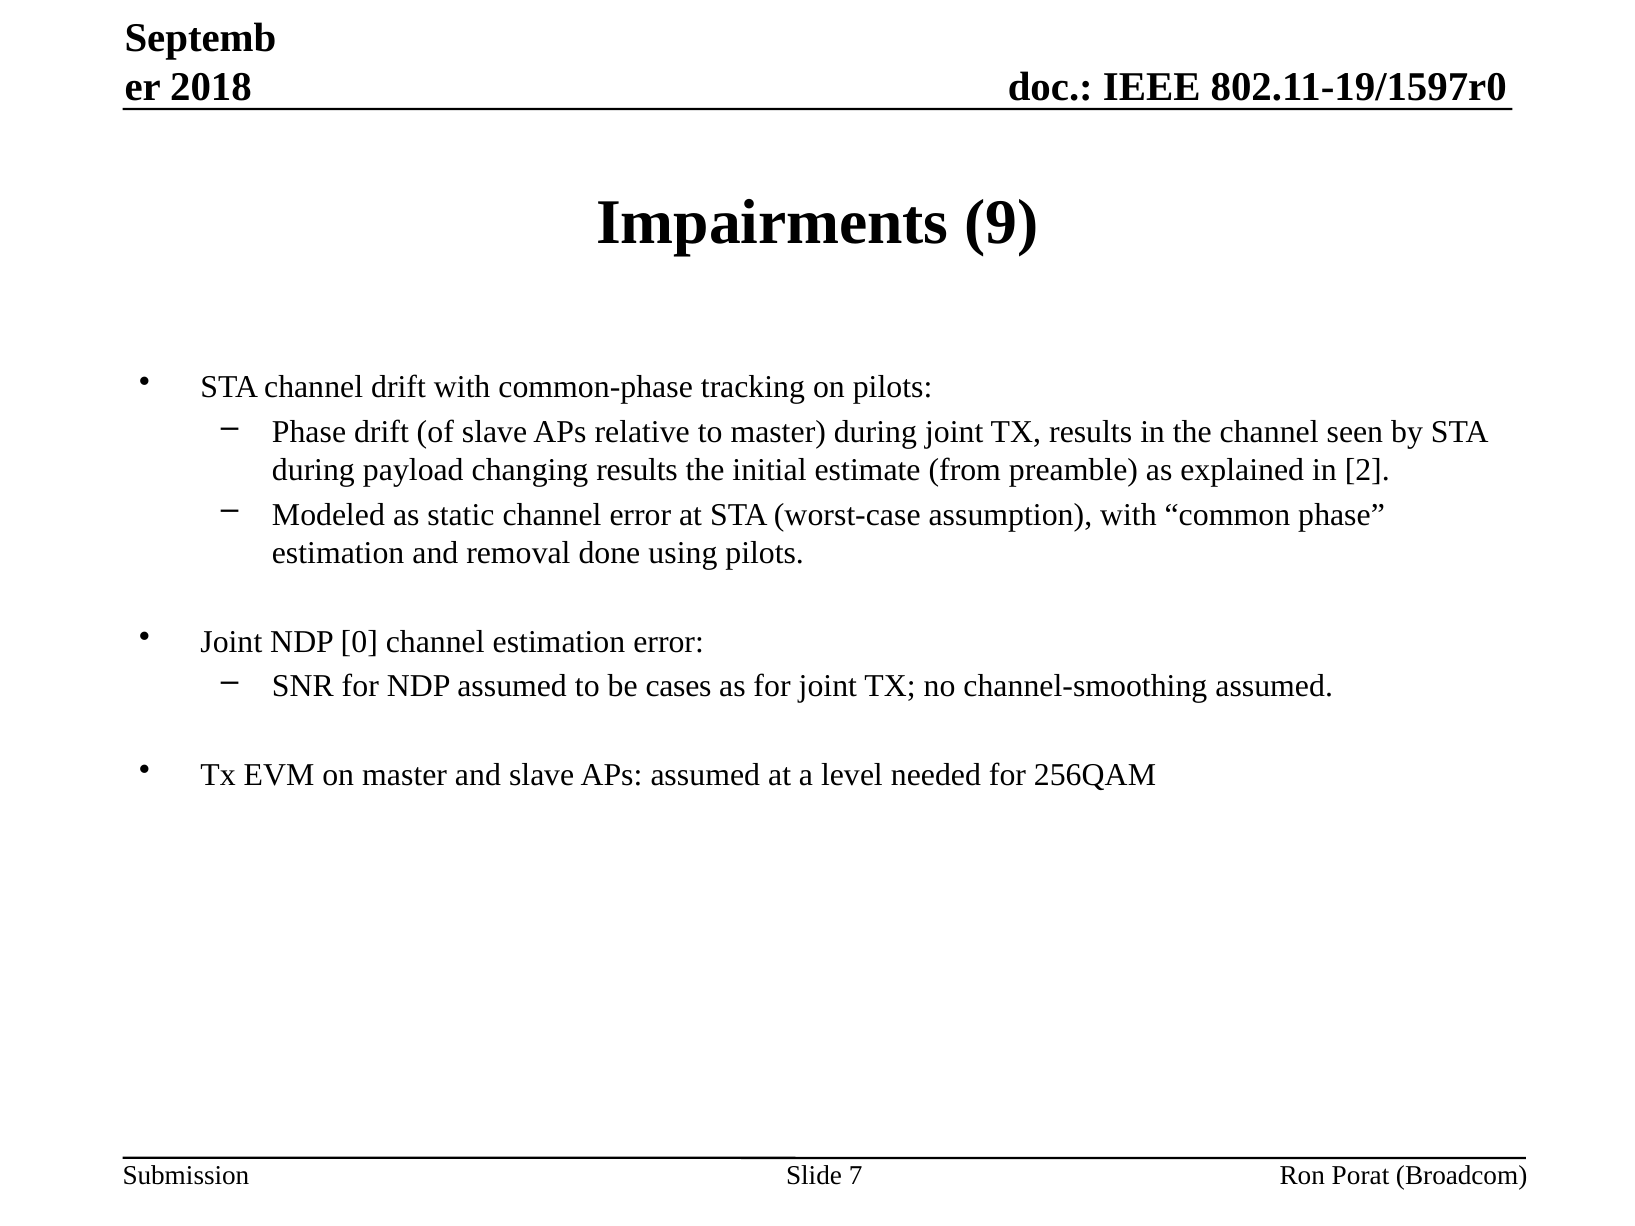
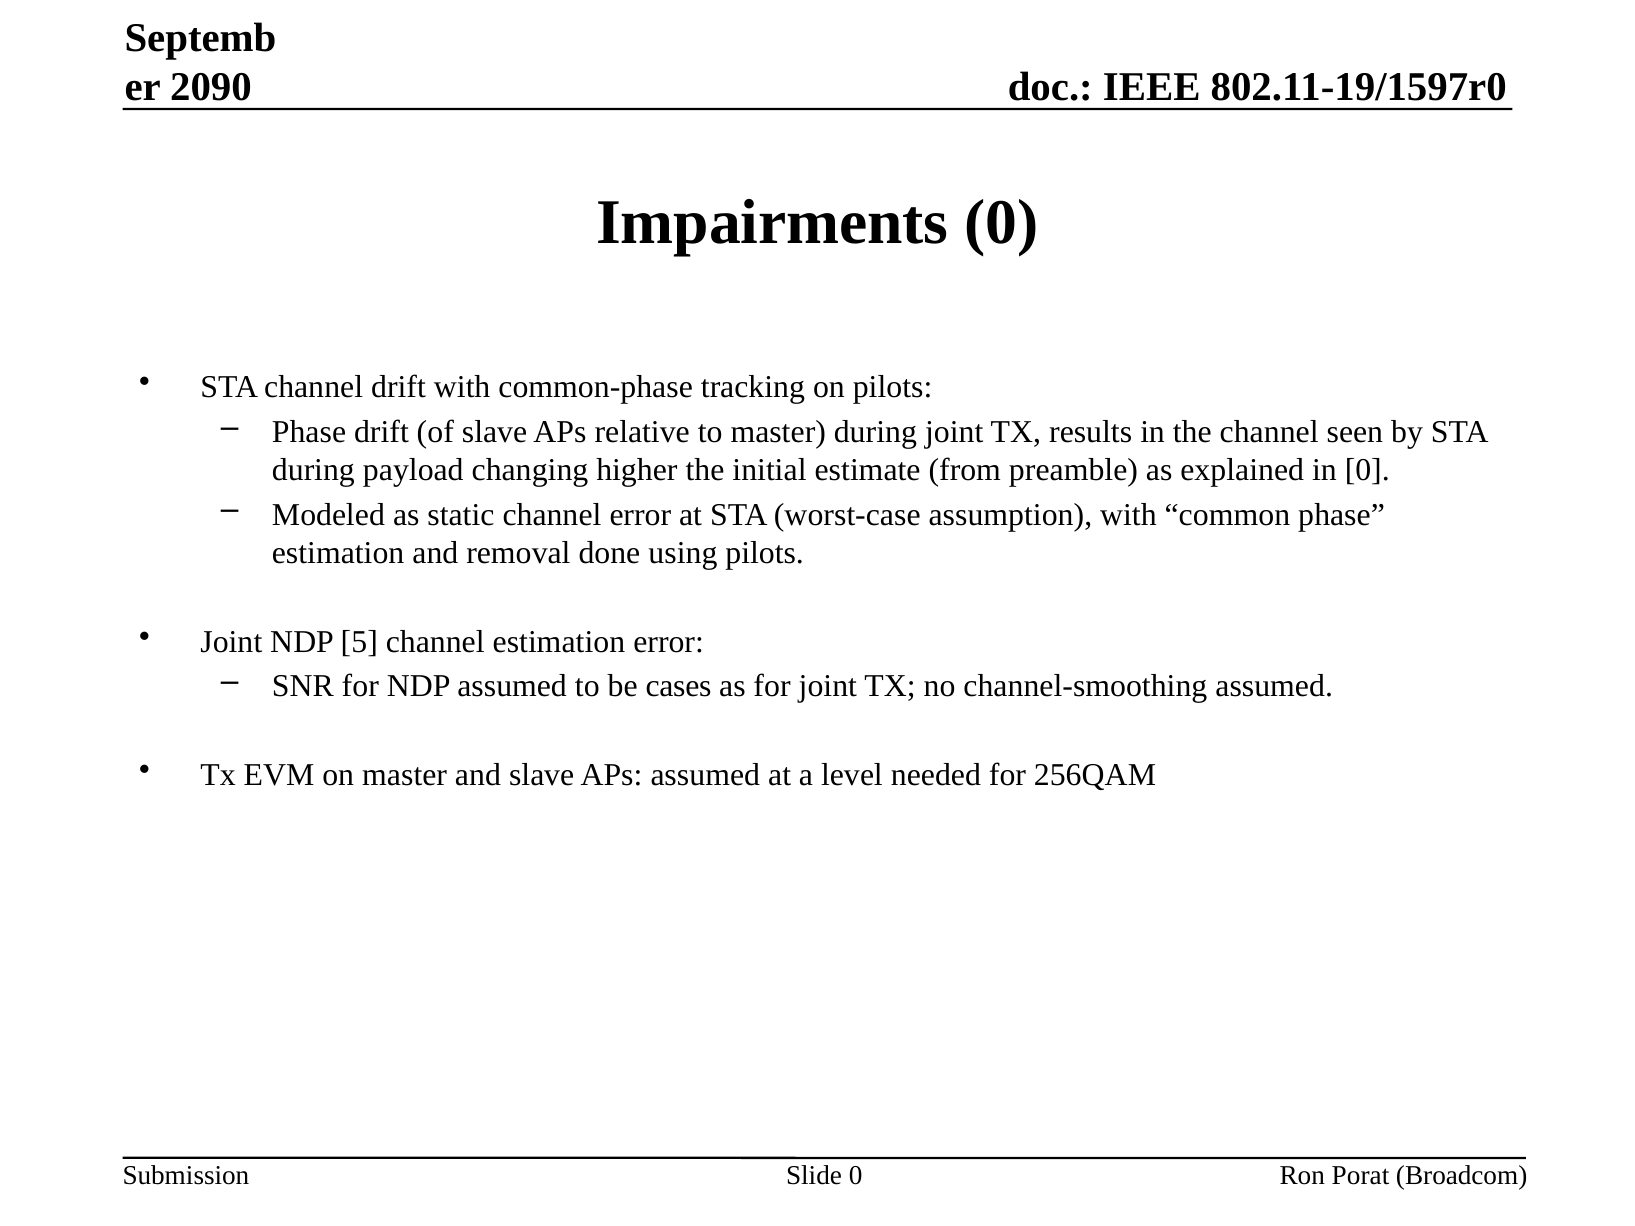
2018: 2018 -> 2090 (211, 87)
Impairments 9: 9 -> 0 (1001, 222)
changing results: results -> higher (637, 470)
in 2: 2 -> 0 (1367, 470)
0: 0 -> 5 (359, 642)
Slide 7: 7 -> 0 (856, 1176)
